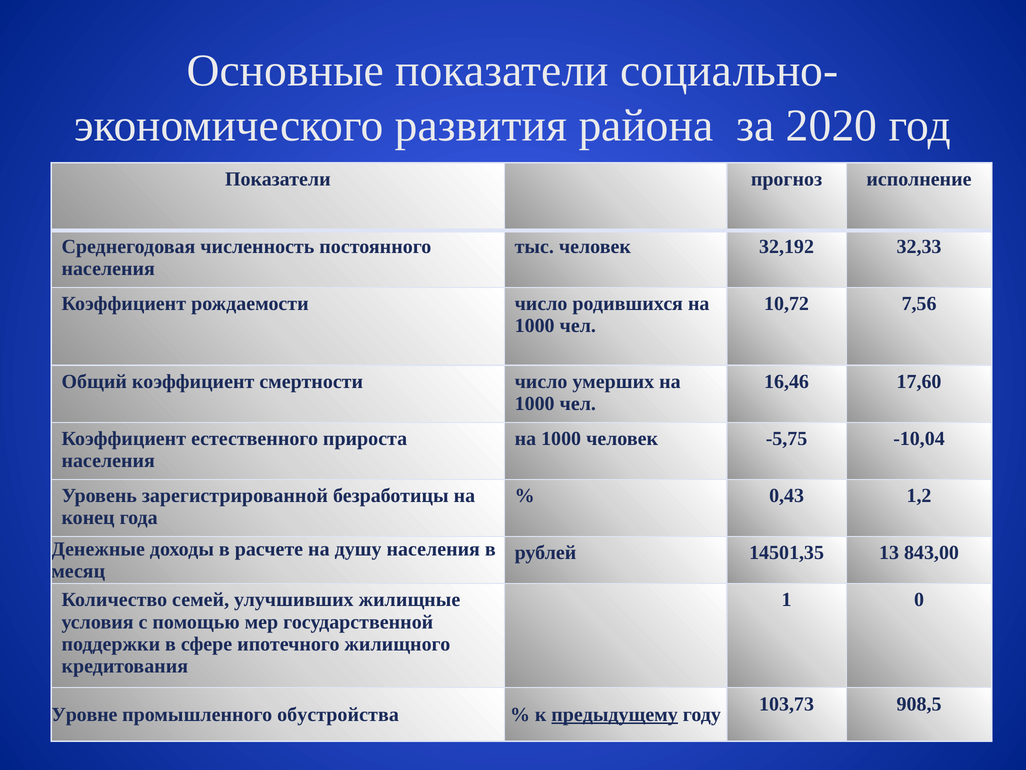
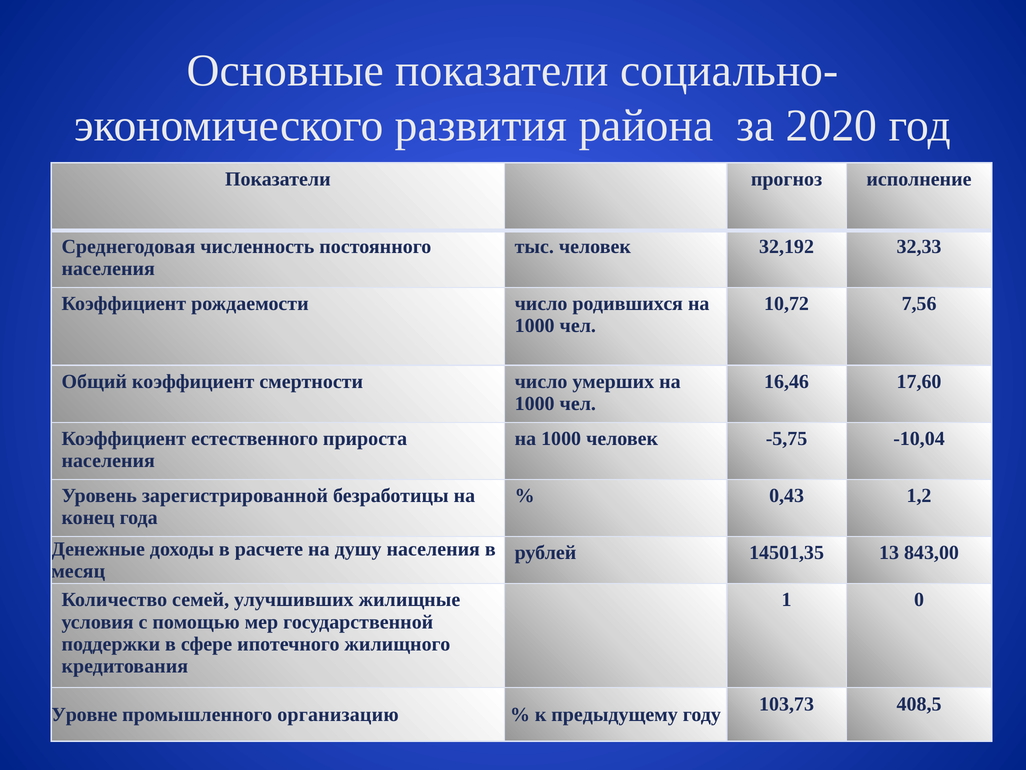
908,5: 908,5 -> 408,5 (919, 703)
обустройства: обустройства -> организацию (338, 714)
предыдущему underline: present -> none (615, 714)
